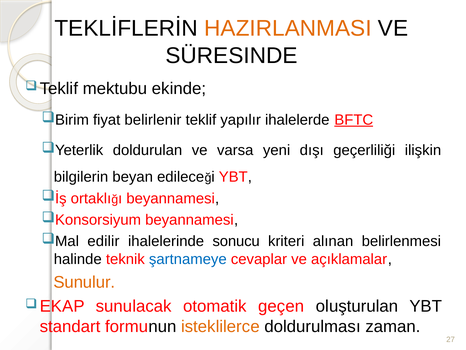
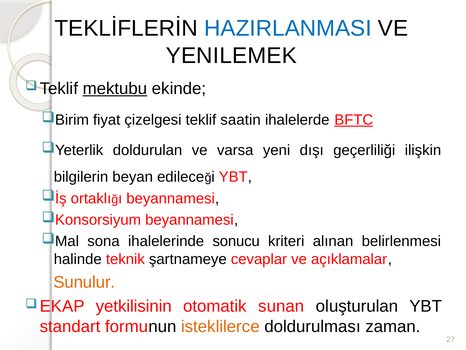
HAZIRLANMASI colour: orange -> blue (288, 28)
SÜRESINDE: SÜRESINDE -> YENILEMEK (231, 56)
mektubu underline: none -> present (115, 88)
belirlenir: belirlenir -> çizelgesi (153, 120)
yapılır: yapılır -> saatin (241, 120)
edilir: edilir -> sona (103, 241)
şartnameye colour: blue -> black (188, 259)
sunulacak: sunulacak -> yetkilisinin (134, 306)
geçen: geçen -> sunan (281, 306)
